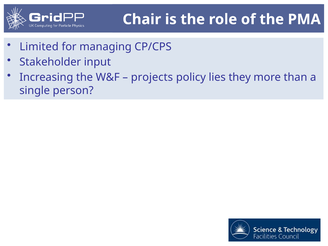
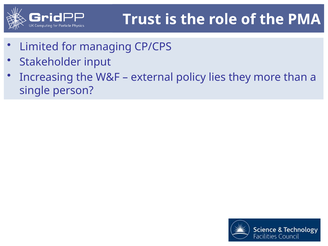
Chair: Chair -> Trust (142, 19)
projects: projects -> external (152, 77)
